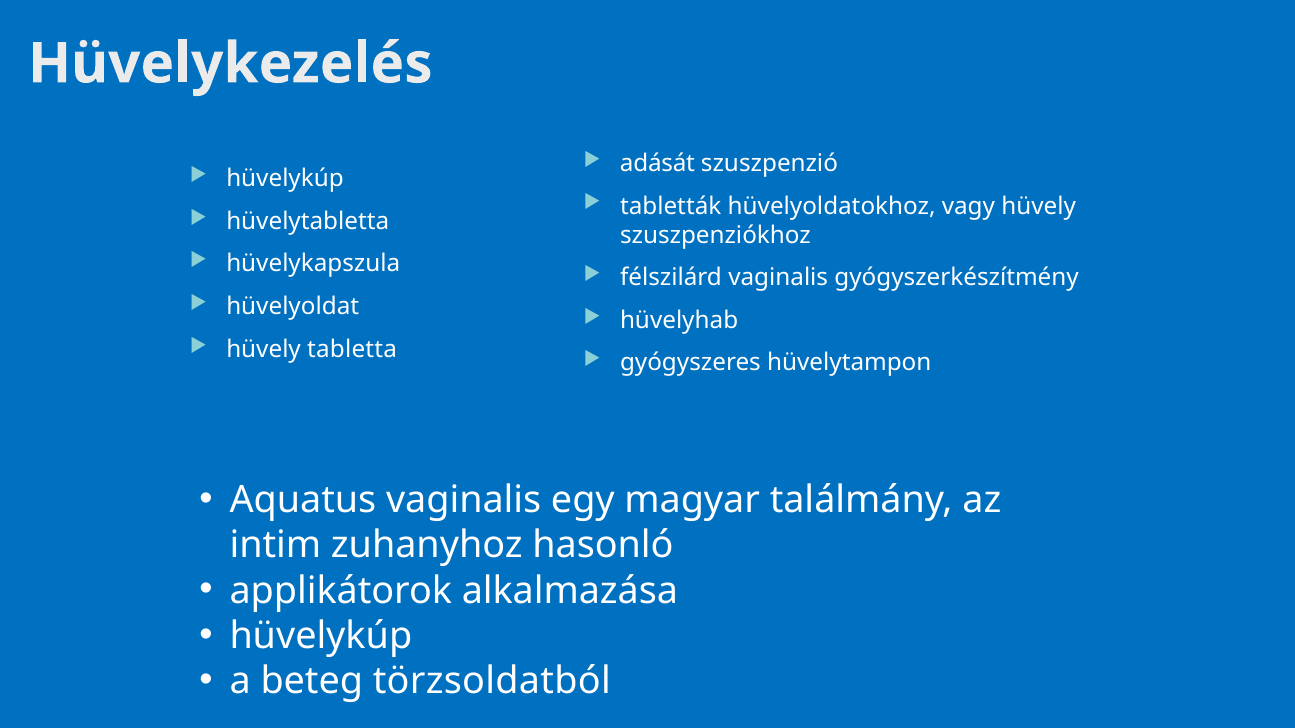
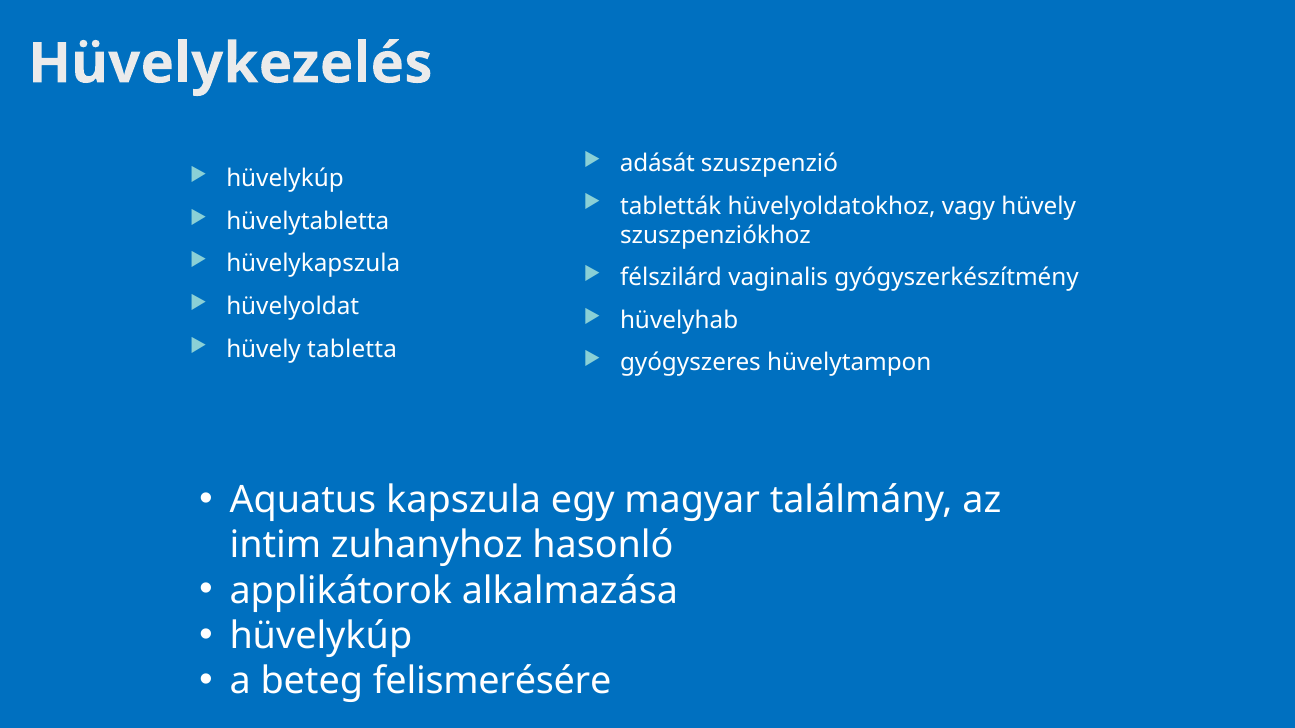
Aquatus vaginalis: vaginalis -> kapszula (464, 500)
törzsoldatból: törzsoldatból -> felismerésére (492, 682)
